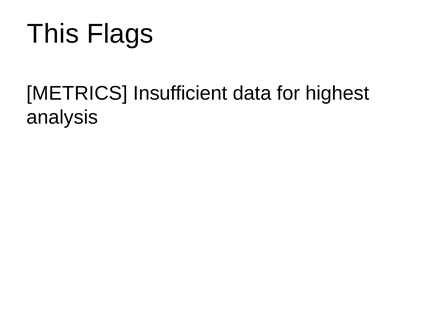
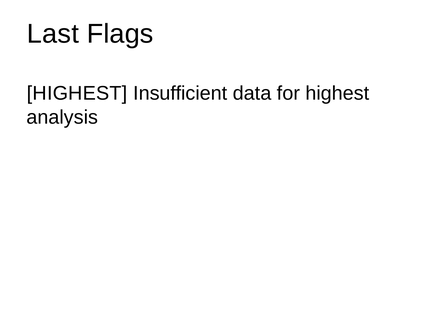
This: This -> Last (53, 34)
METRICS: METRICS -> HIGHEST (77, 93)
